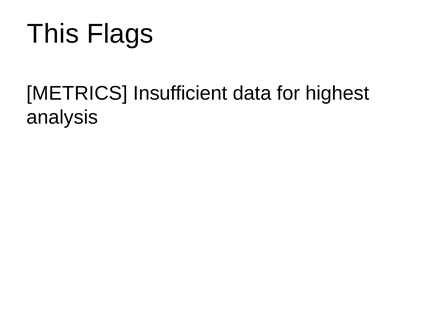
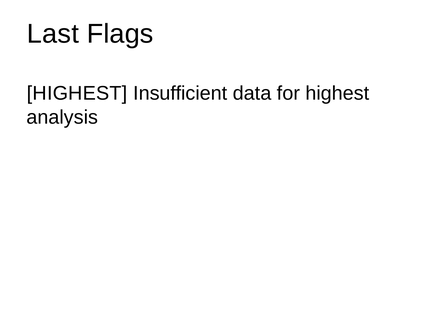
This: This -> Last (53, 34)
METRICS: METRICS -> HIGHEST (77, 93)
